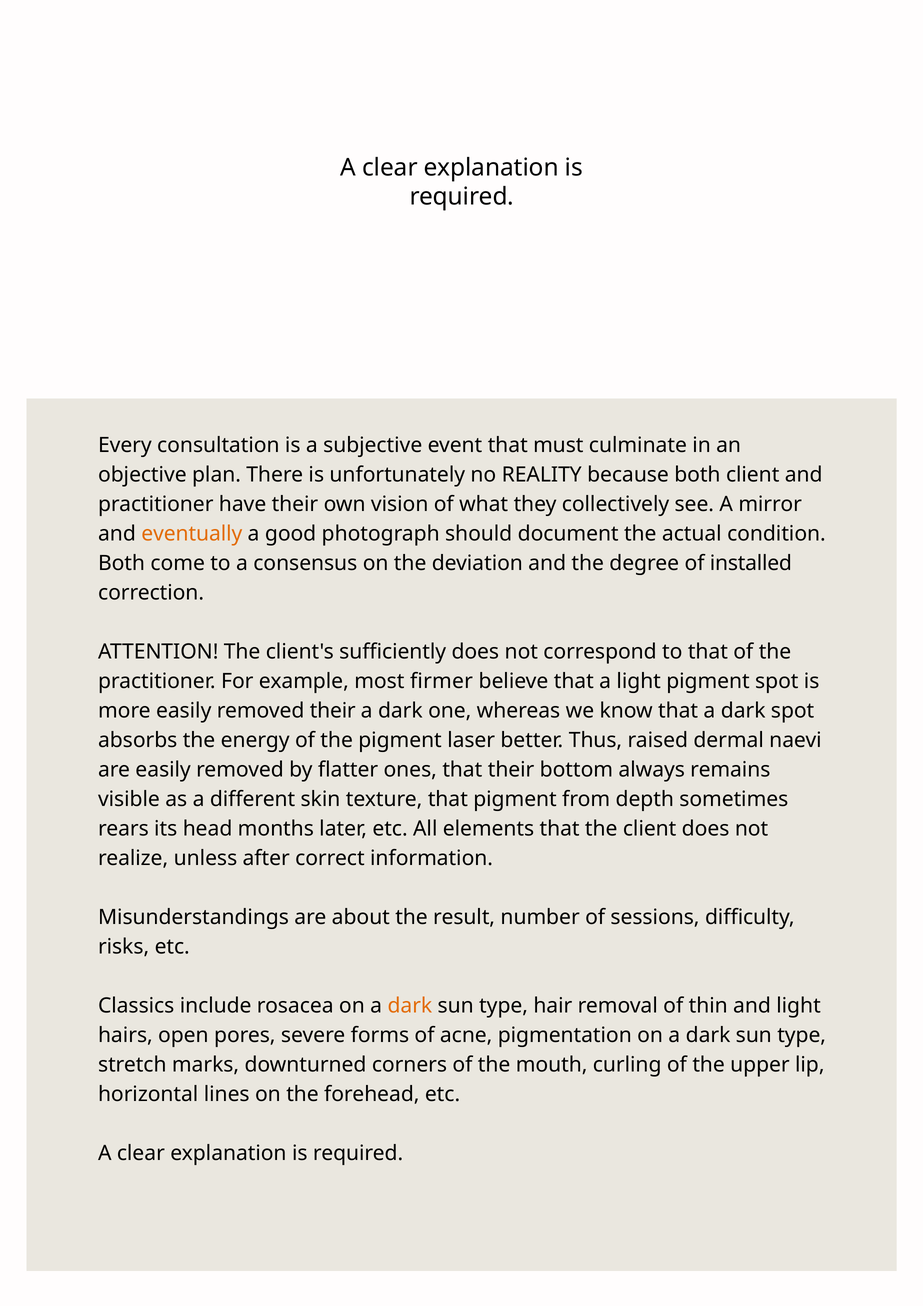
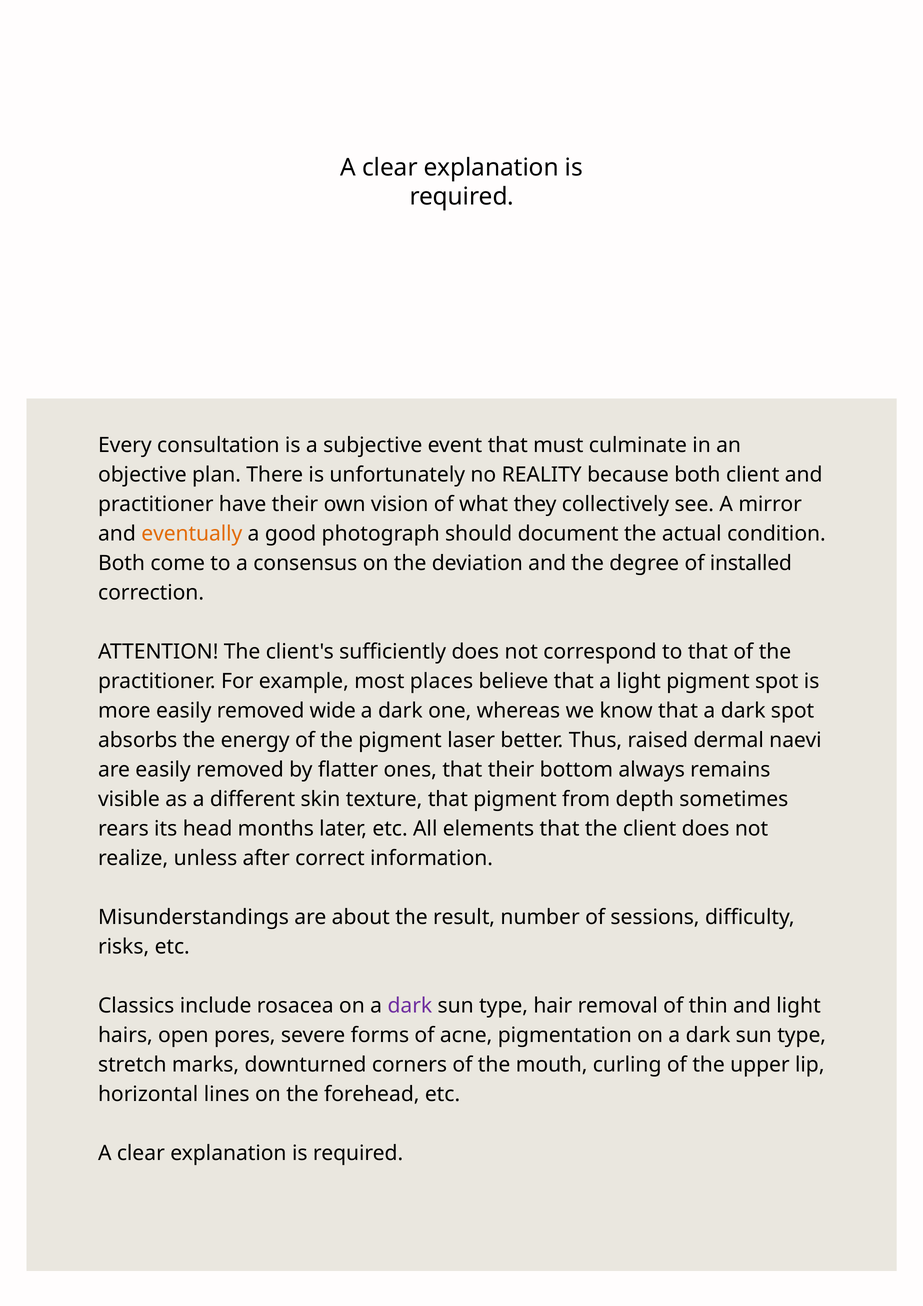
firmer: firmer -> places (441, 681)
removed their: their -> wide (333, 711)
dark colour: orange -> purple (410, 1006)
